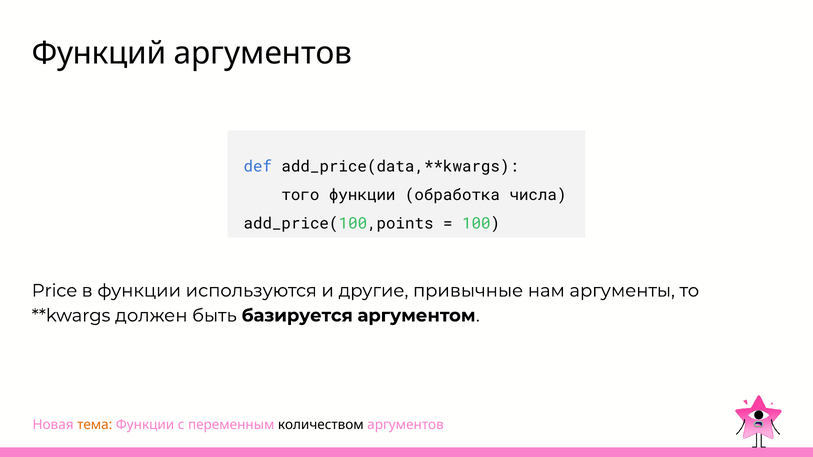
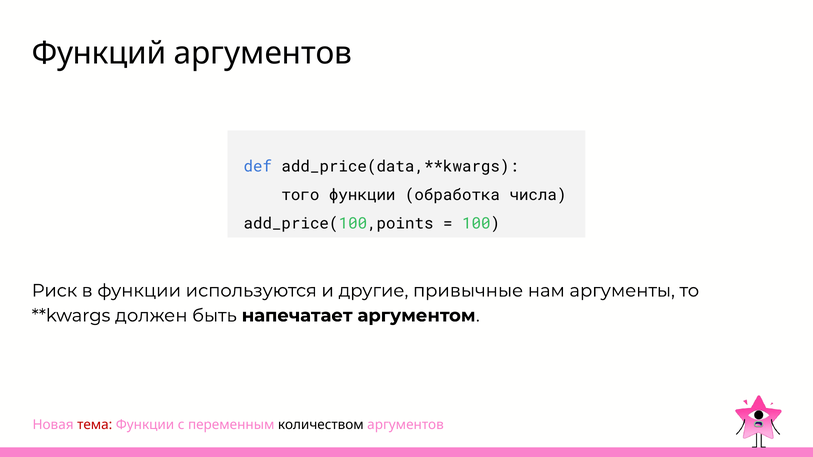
Price: Price -> Риск (54, 291)
базируется: базируется -> напечатает (297, 316)
тема colour: orange -> red (95, 425)
